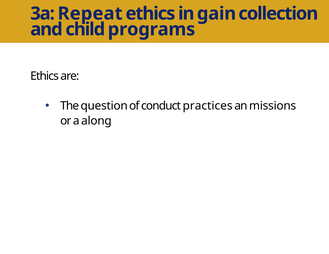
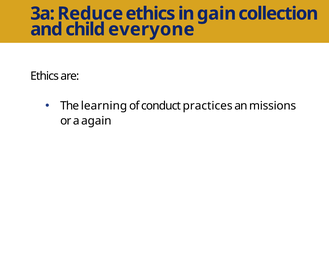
Repeat: Repeat -> Reduce (90, 14)
programs: programs -> everyone (151, 29)
question: question -> learning (104, 106)
along: along -> again (96, 121)
